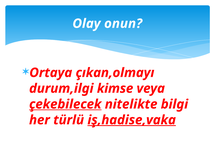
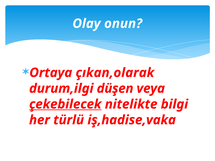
çıkan,olmayı: çıkan,olmayı -> çıkan,olarak (115, 73)
kimse: kimse -> düşen (115, 89)
iş,hadise,vaka underline: present -> none (132, 120)
